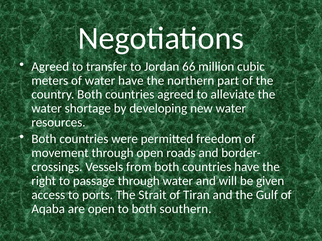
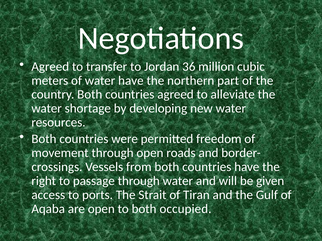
66: 66 -> 36 (189, 67)
southern: southern -> occupied (185, 209)
